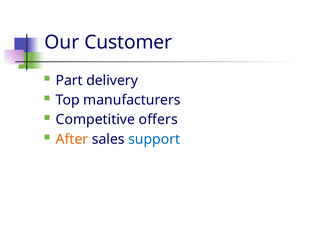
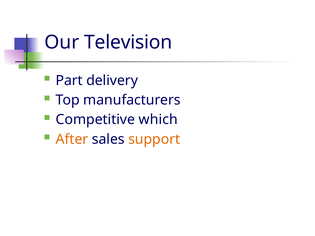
Customer: Customer -> Television (128, 42)
offers: offers -> which (158, 120)
support colour: blue -> orange (154, 139)
